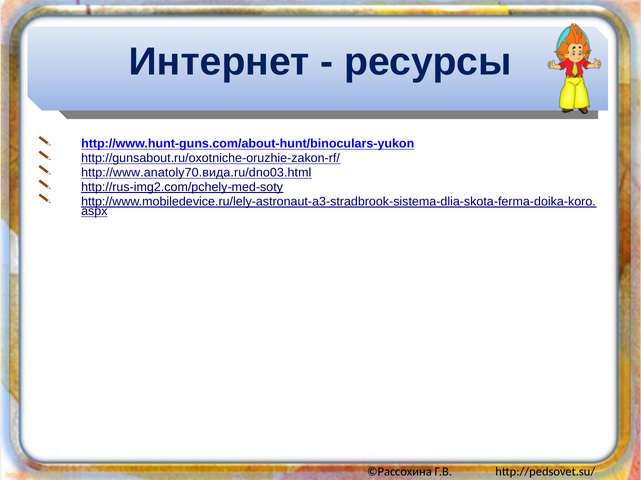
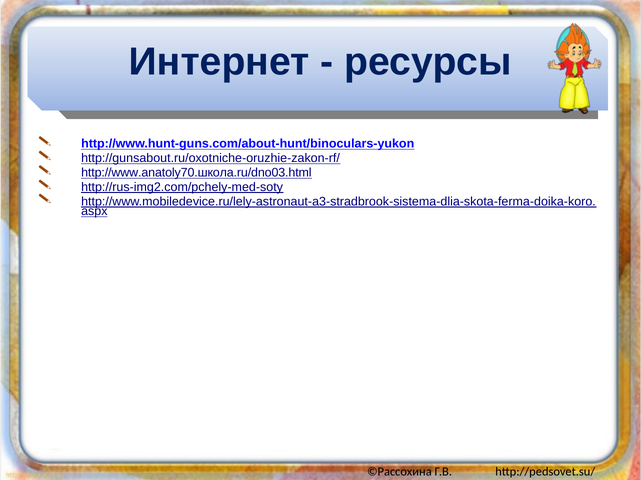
http://www.anatoly70.вида.ru/dno03.html: http://www.anatoly70.вида.ru/dno03.html -> http://www.anatoly70.школа.ru/dno03.html (196, 173)
